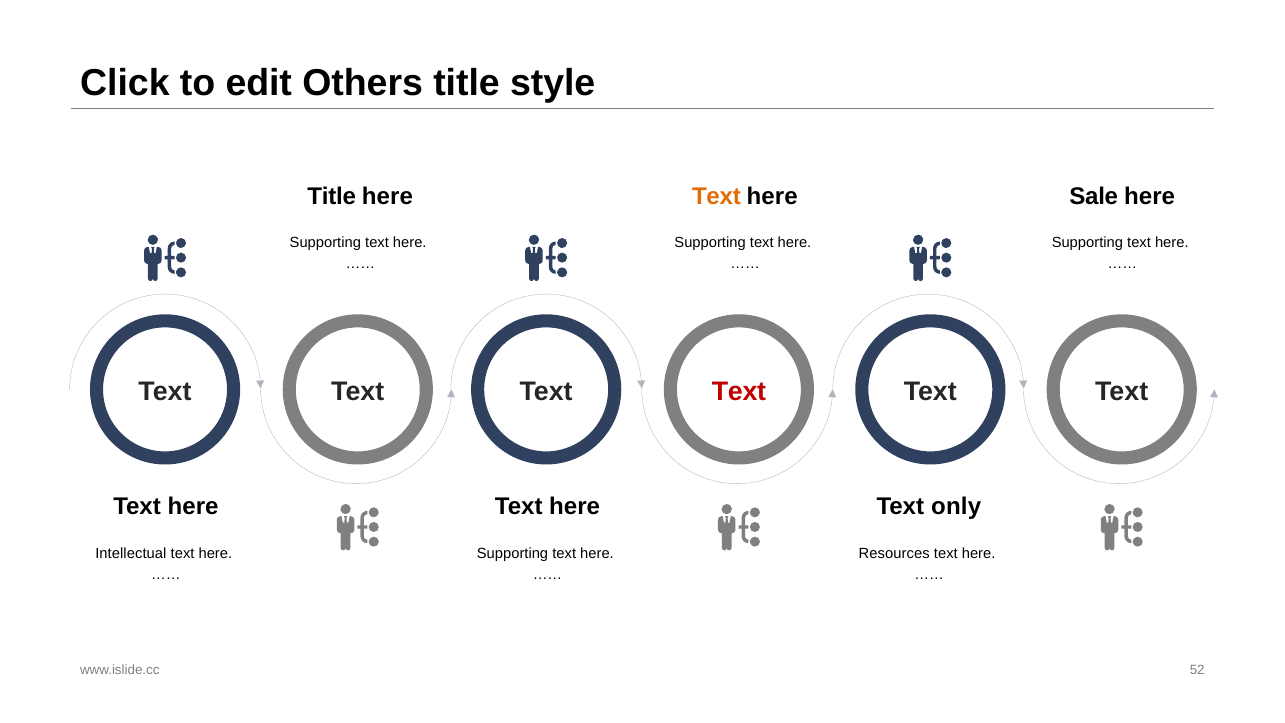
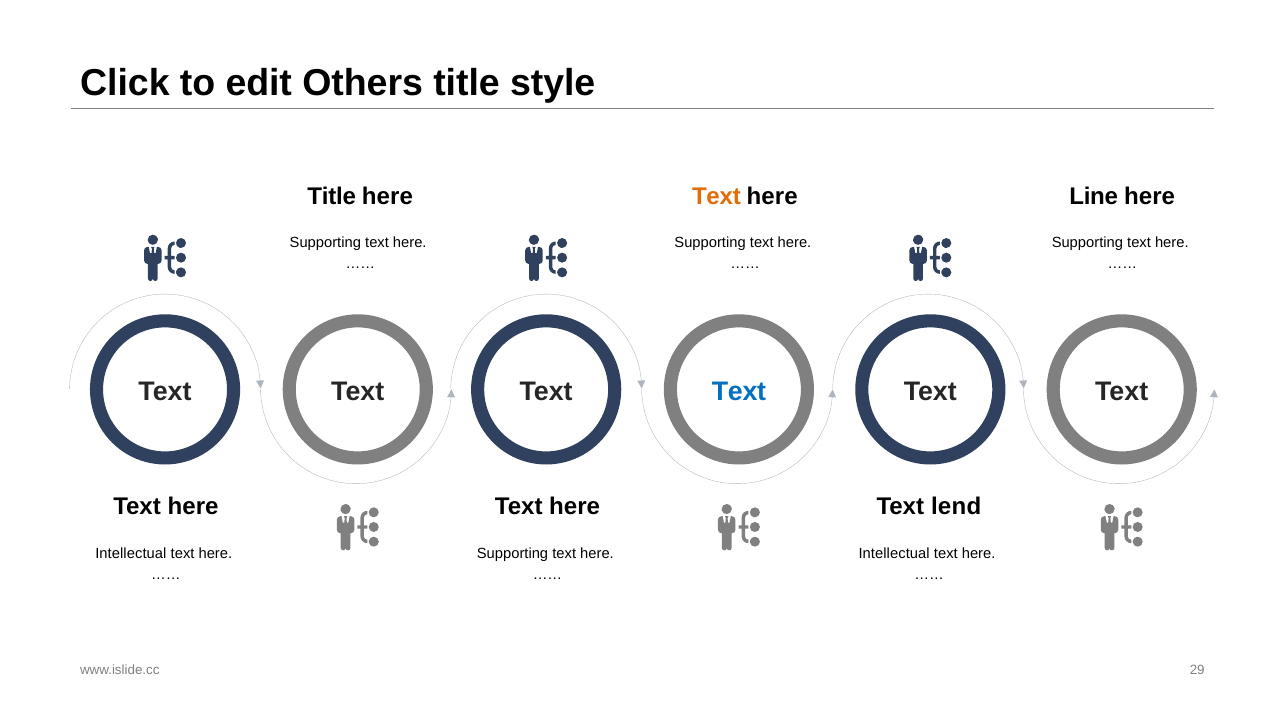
Sale: Sale -> Line (1094, 196)
Text colour: red -> blue (739, 391)
only: only -> lend (956, 507)
Resources: Resources -> Intellectual (894, 553)
52: 52 -> 29 (1197, 670)
